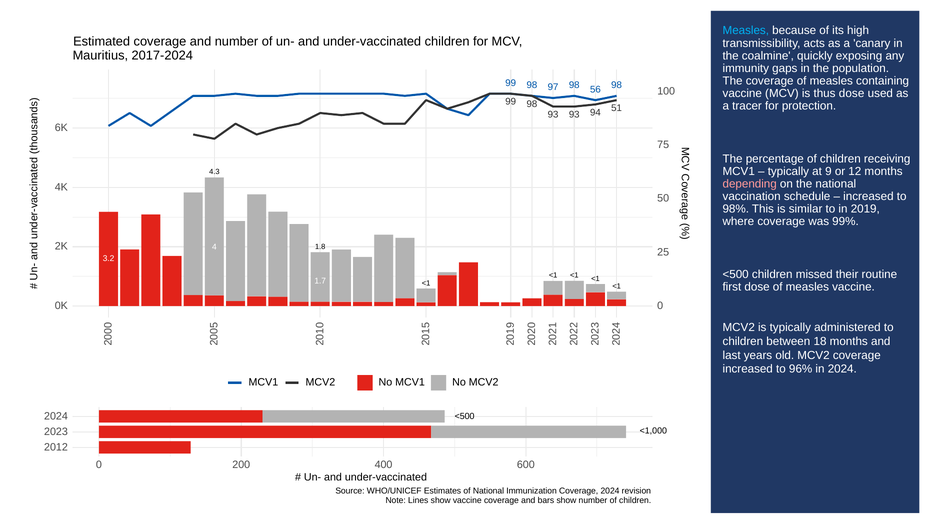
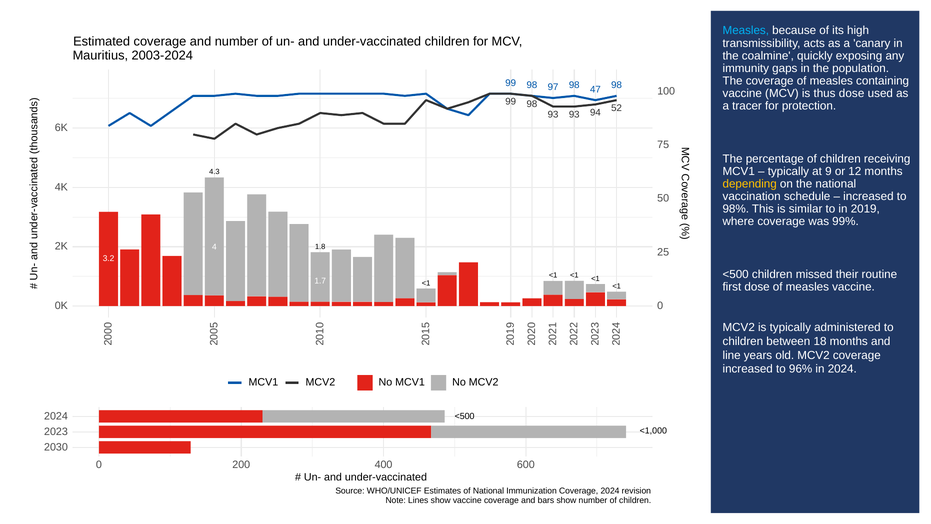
2017-2024: 2017-2024 -> 2003-2024 (162, 56)
56: 56 -> 47 (595, 89)
51: 51 -> 52 (617, 108)
depending colour: pink -> yellow (750, 184)
last: last -> line (732, 355)
2012: 2012 -> 2030 (56, 447)
